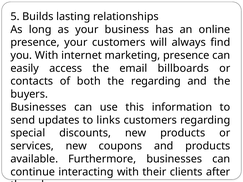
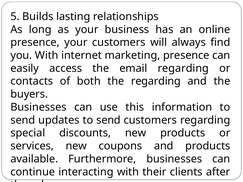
email billboards: billboards -> regarding (183, 68)
updates to links: links -> send (108, 120)
